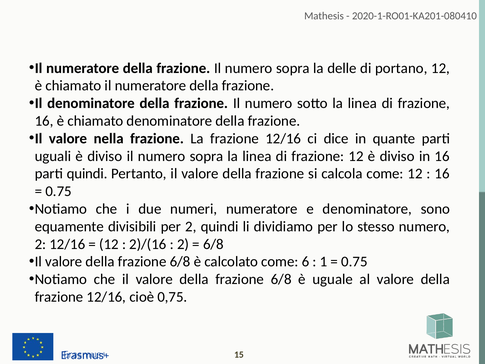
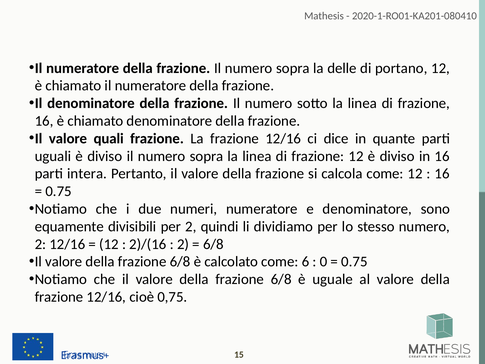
nella: nella -> quali (109, 138)
parti quindi: quindi -> intera (87, 174)
1: 1 -> 0 (324, 262)
